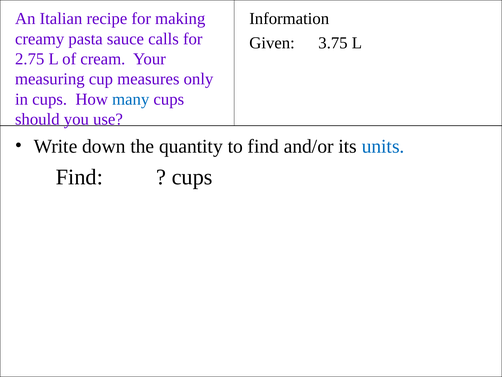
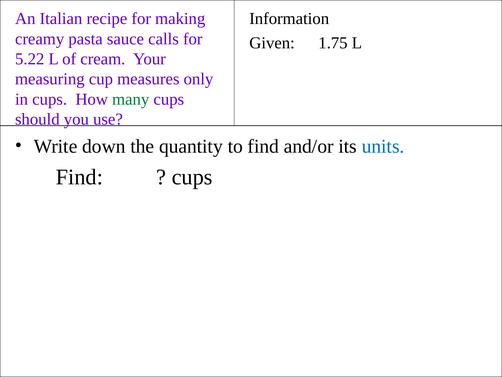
3.75: 3.75 -> 1.75 (333, 43)
2.75: 2.75 -> 5.22 (30, 59)
many colour: blue -> green (131, 99)
